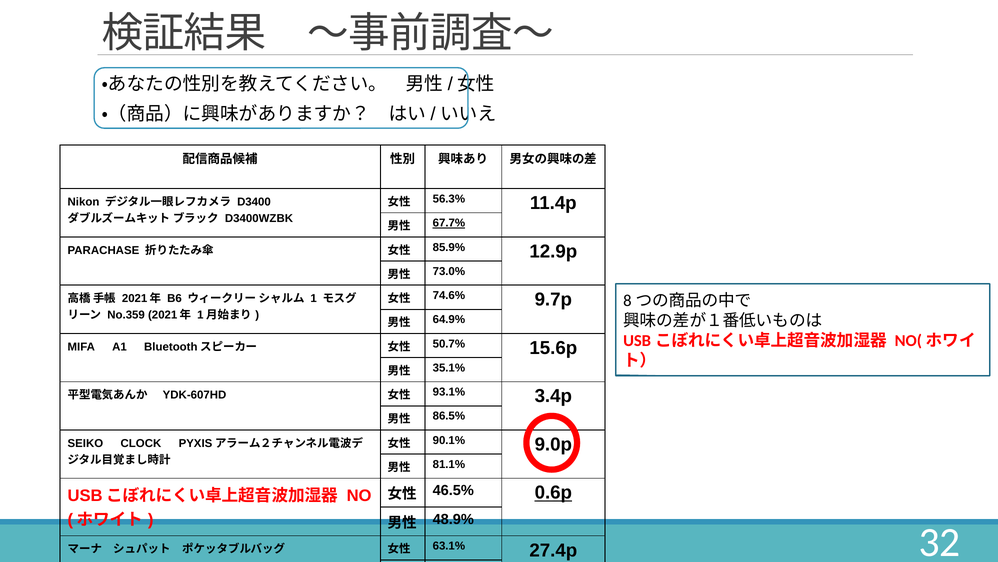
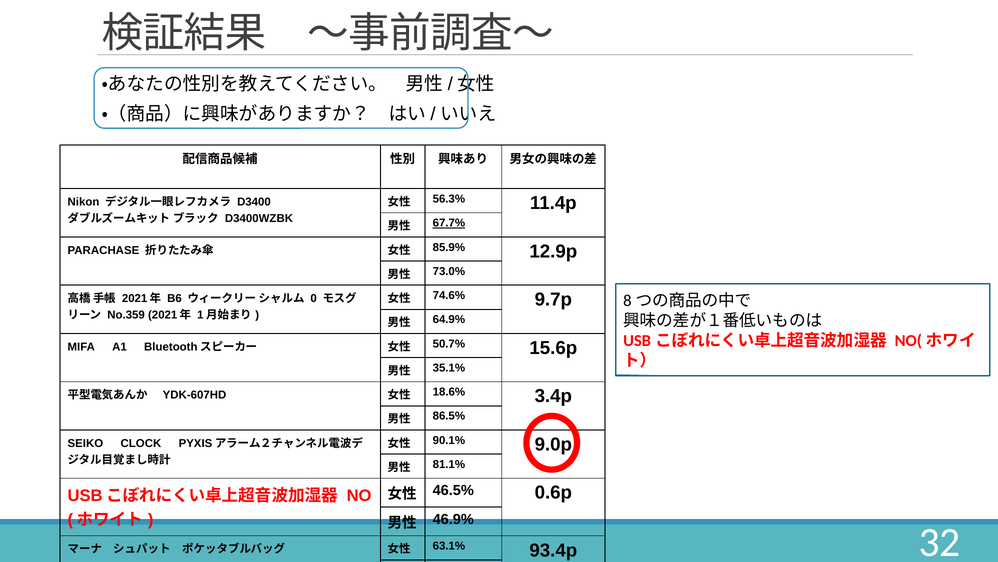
1: 1 -> 0 (314, 298)
93.1%: 93.1% -> 18.6% (449, 392)
0.6p underline: present -> none (553, 492)
48.9%: 48.9% -> 46.9% (453, 519)
27.4p: 27.4p -> 93.4p (553, 550)
